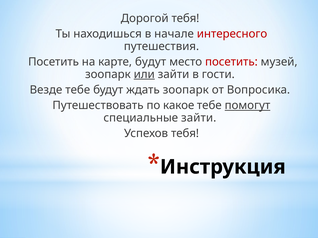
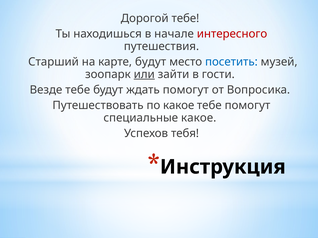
Дорогой тебя: тебя -> тебе (185, 18)
Посетить: Посетить -> Старший (53, 62)
посетить colour: red -> blue (231, 62)
ждать зоопарк: зоопарк -> помогут (186, 90)
помогут underline: present -> none (247, 106)
специальные зайти: зайти -> какое (199, 118)
